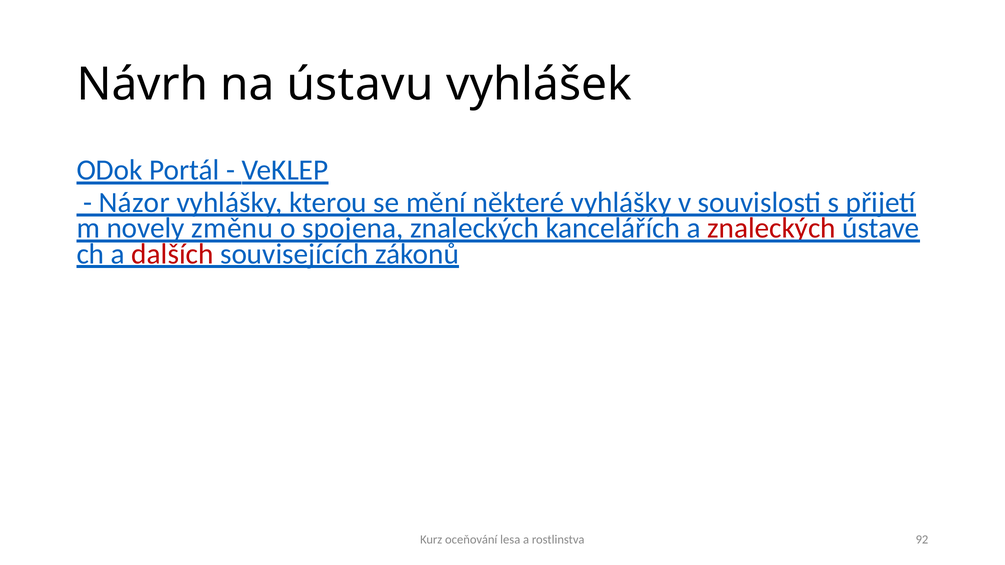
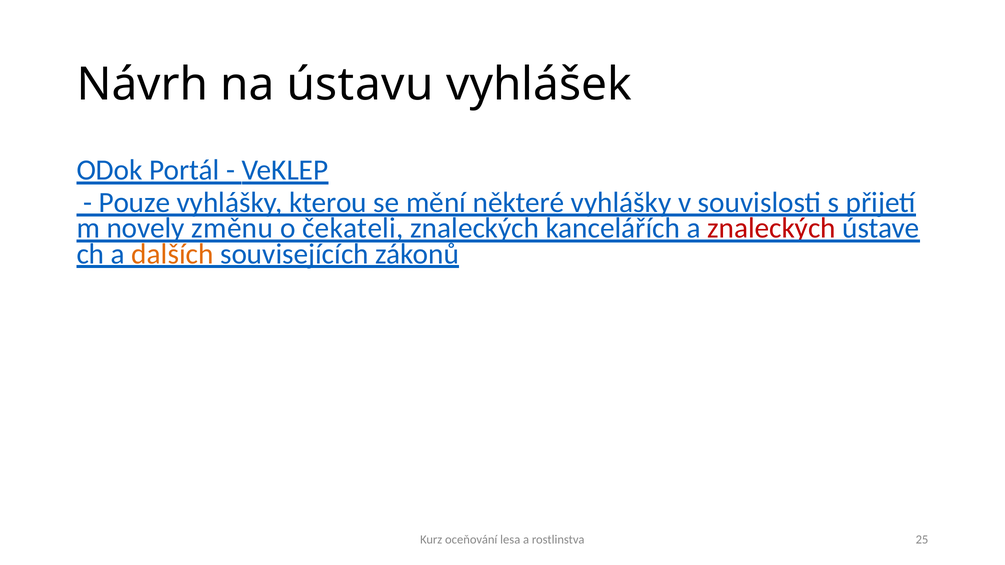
Názor: Názor -> Pouze (134, 203)
spojena: spojena -> čekateli (353, 228)
dalších colour: red -> orange (172, 254)
92: 92 -> 25 (922, 540)
